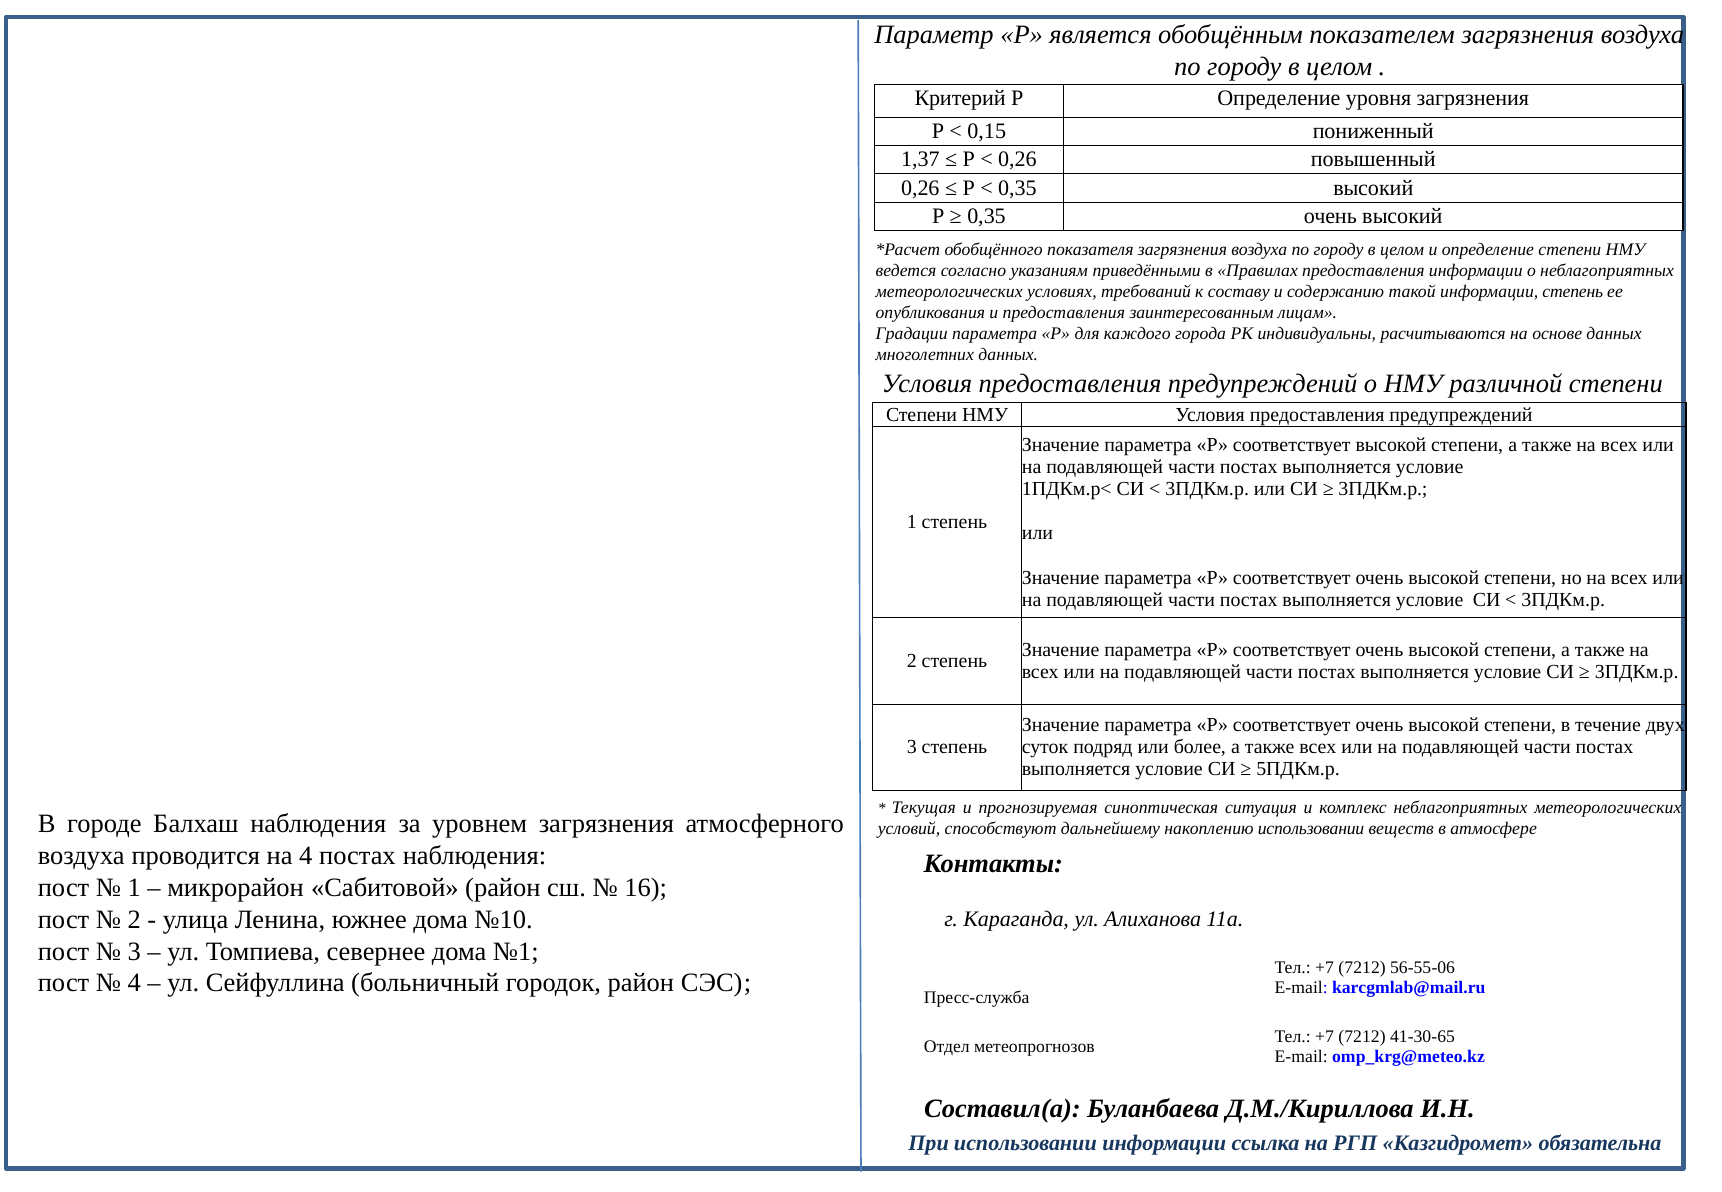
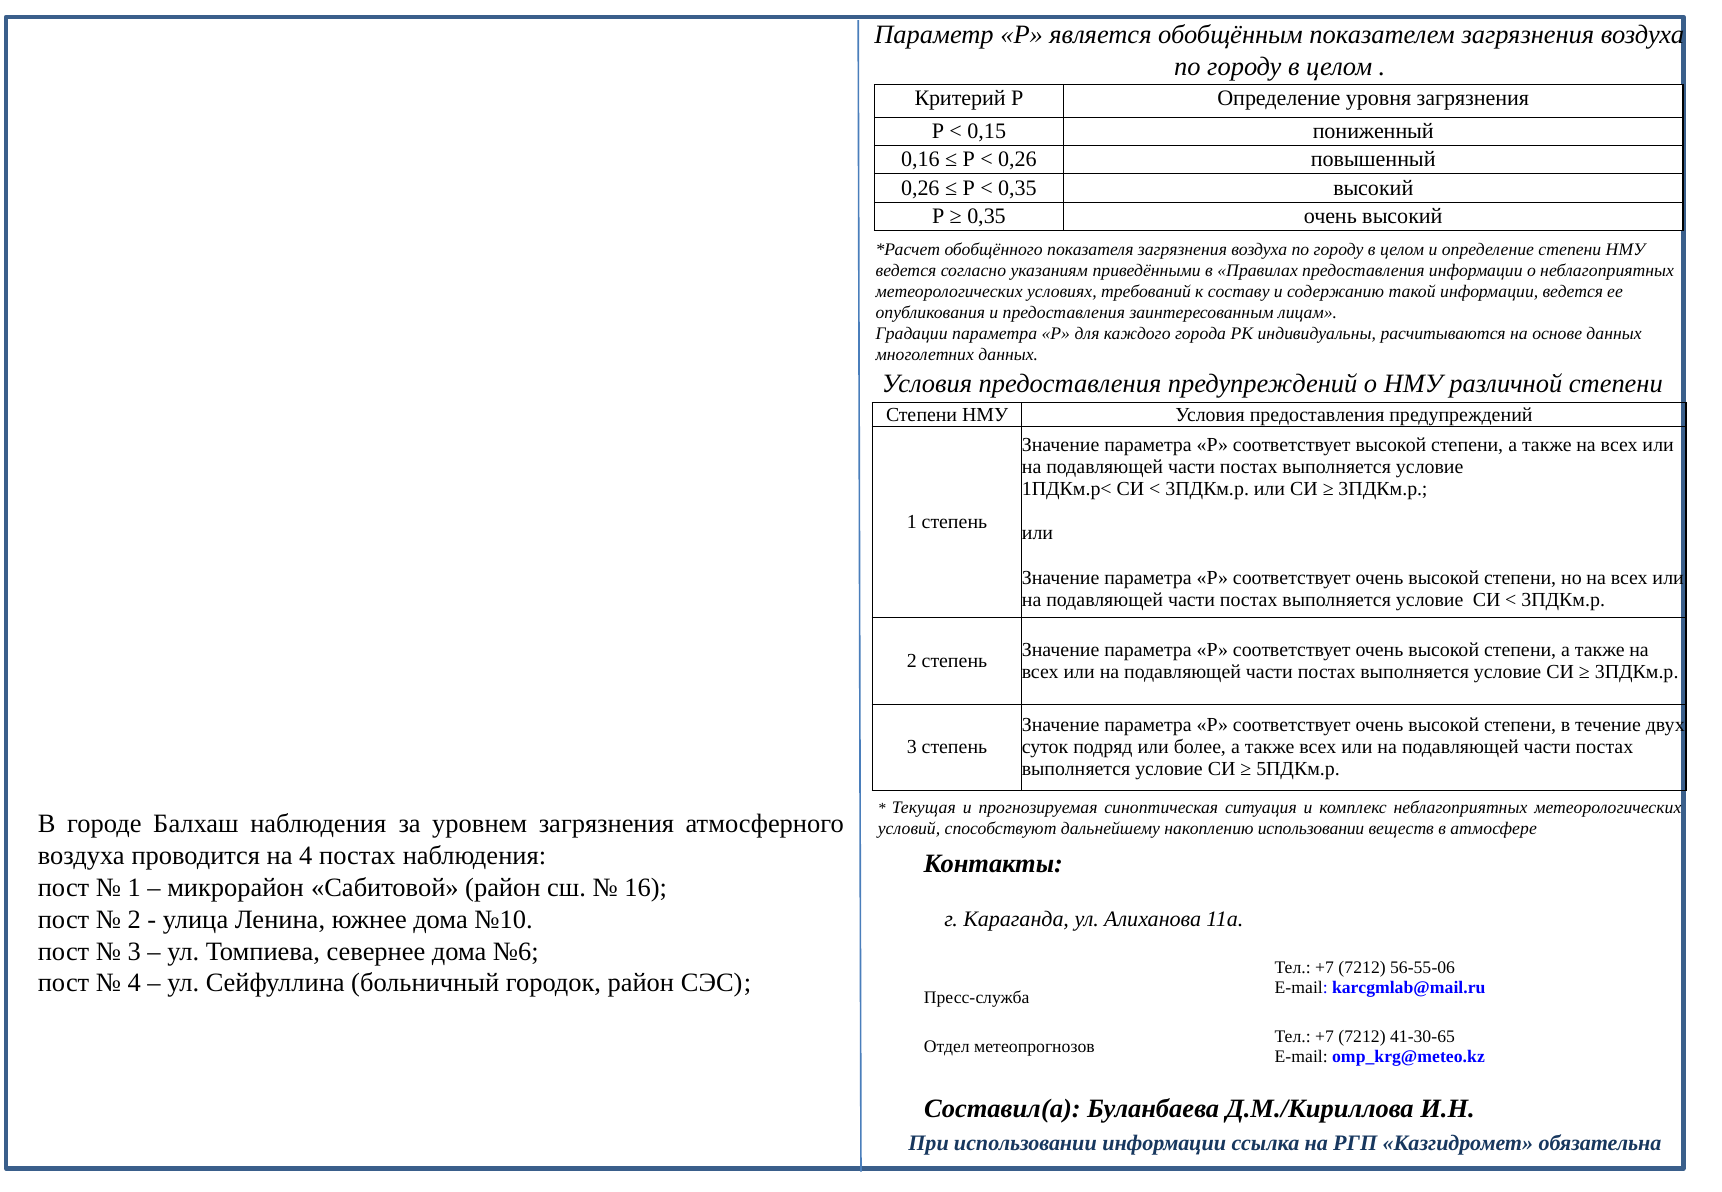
1,37: 1,37 -> 0,16 (920, 160)
информации степень: степень -> ведется (1573, 292)
№1: №1 -> №6 (516, 951)
